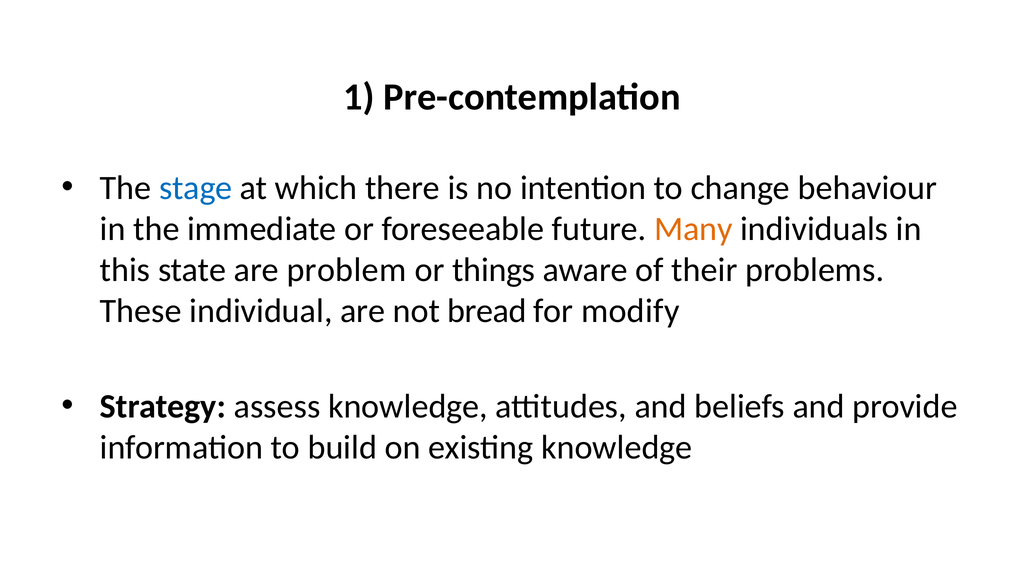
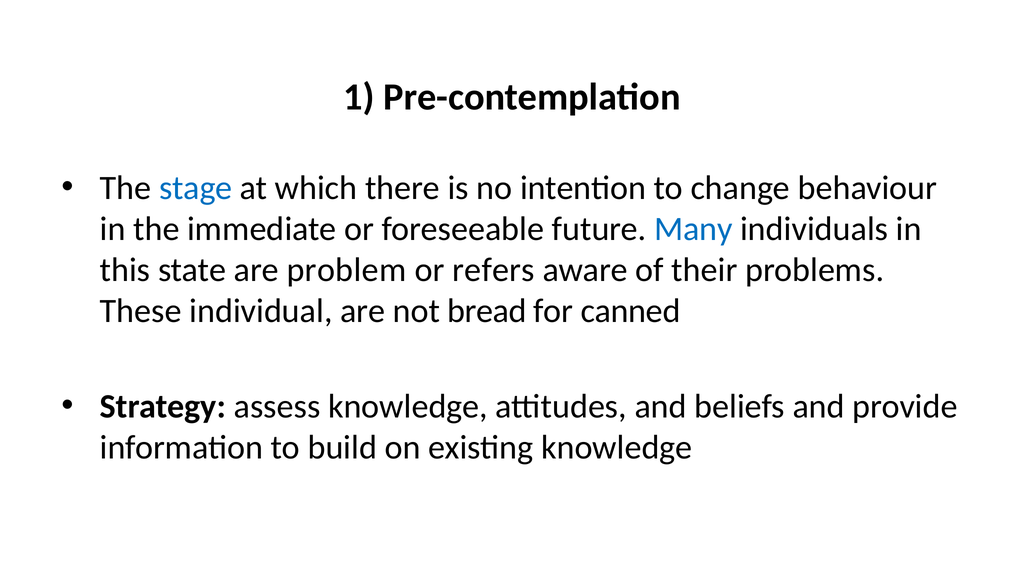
Many colour: orange -> blue (693, 229)
things: things -> refers (494, 270)
modify: modify -> canned (631, 311)
